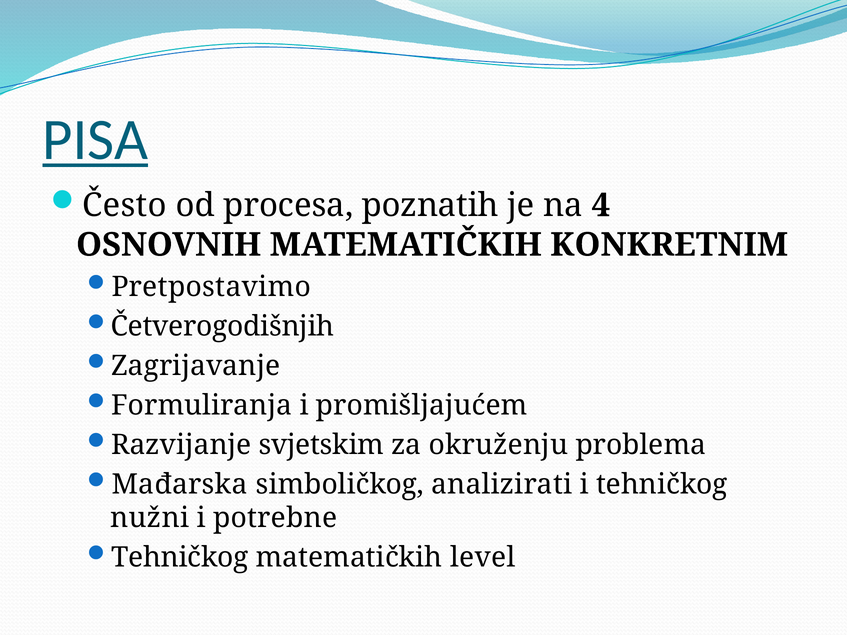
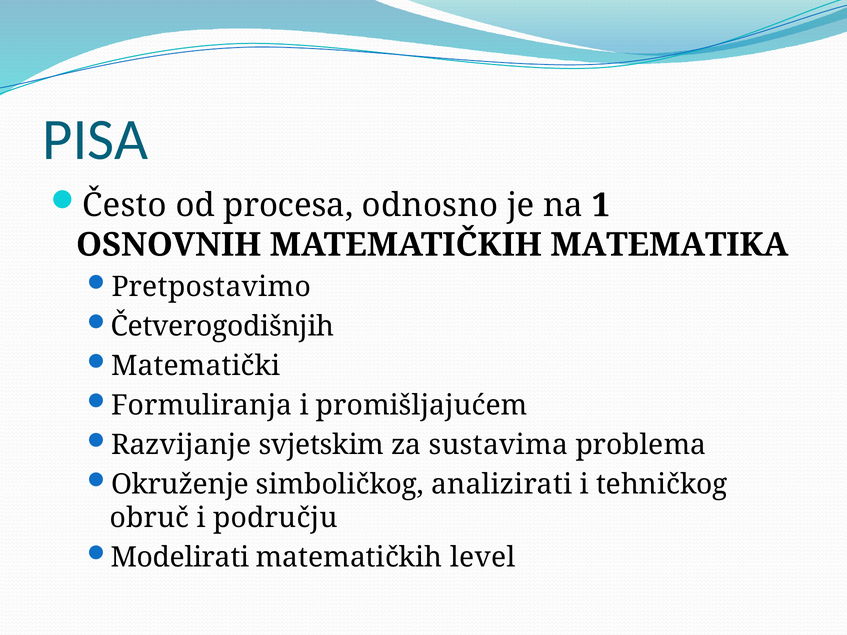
PISA underline: present -> none (95, 140)
poznatih: poznatih -> odnosno (430, 205)
4: 4 -> 1 (601, 205)
KONKRETNIM: KONKRETNIM -> MATEMATIKA (669, 245)
Zagrijavanje: Zagrijavanje -> Matematički (196, 366)
okruženju: okruženju -> sustavima (498, 445)
Mađarska: Mađarska -> Okruženje (180, 484)
nužni: nužni -> obruč (150, 518)
potrebne: potrebne -> području (275, 518)
Tehničkog: Tehničkog -> Modelirati (180, 558)
